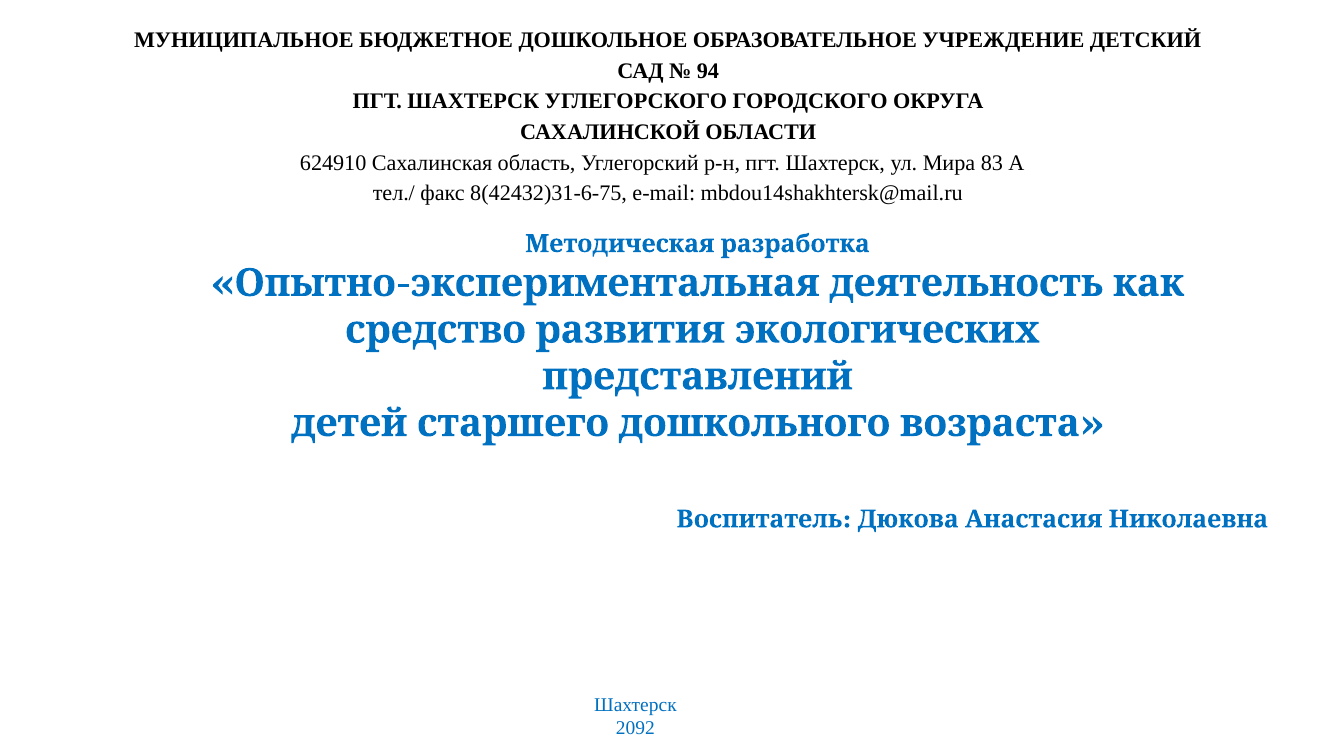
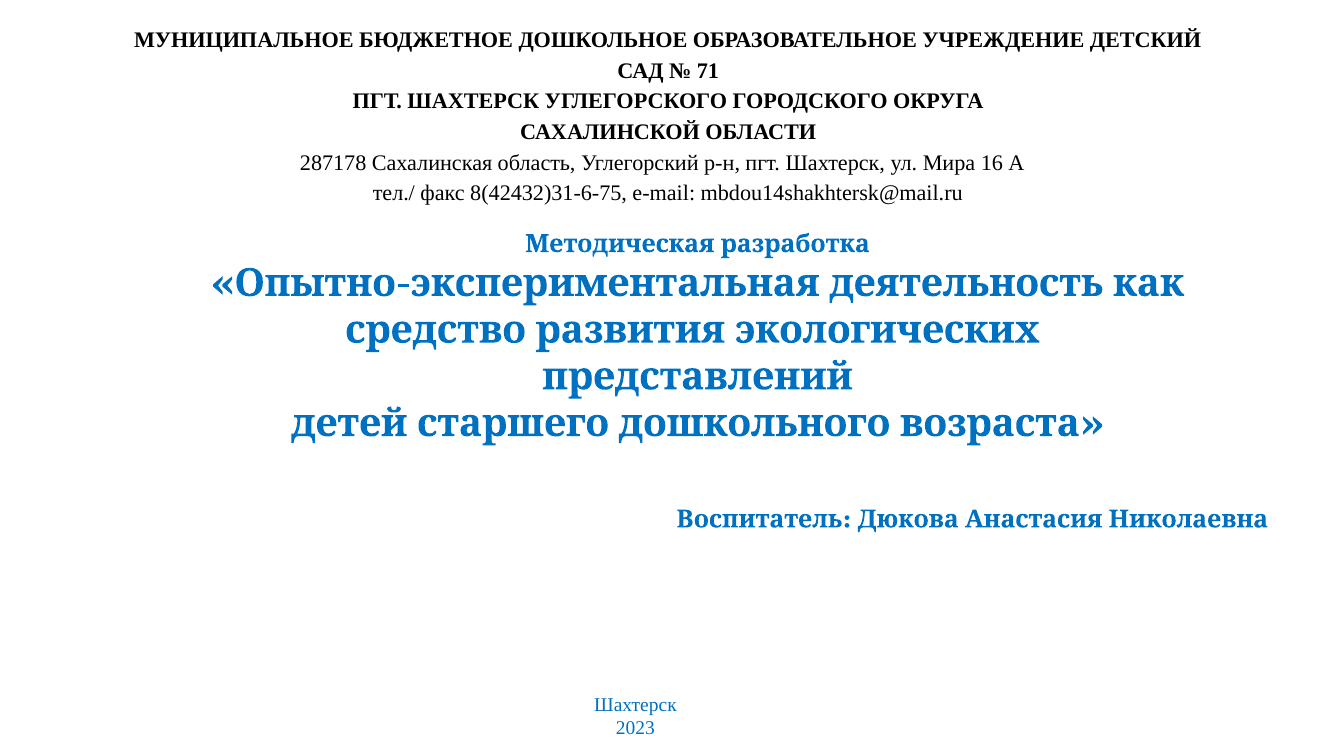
94: 94 -> 71 (708, 71)
624910: 624910 -> 287178 (333, 163)
83: 83 -> 16 (992, 163)
2092: 2092 -> 2023 (635, 729)
